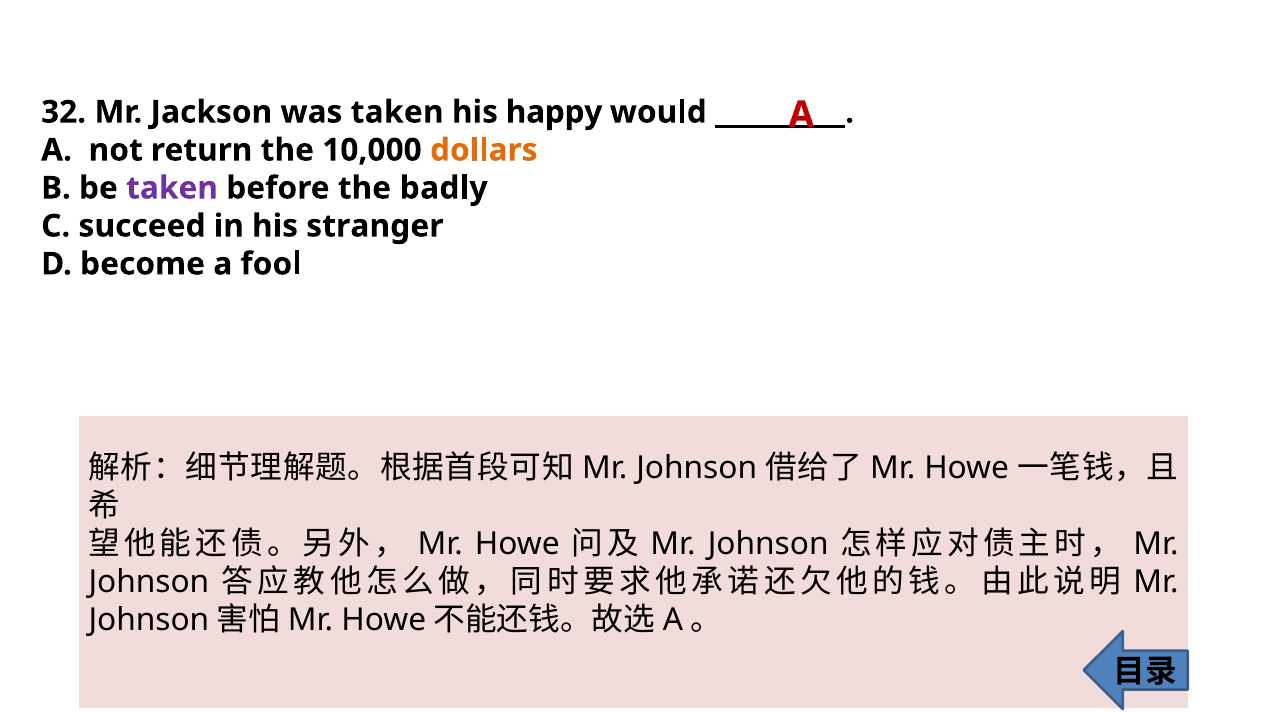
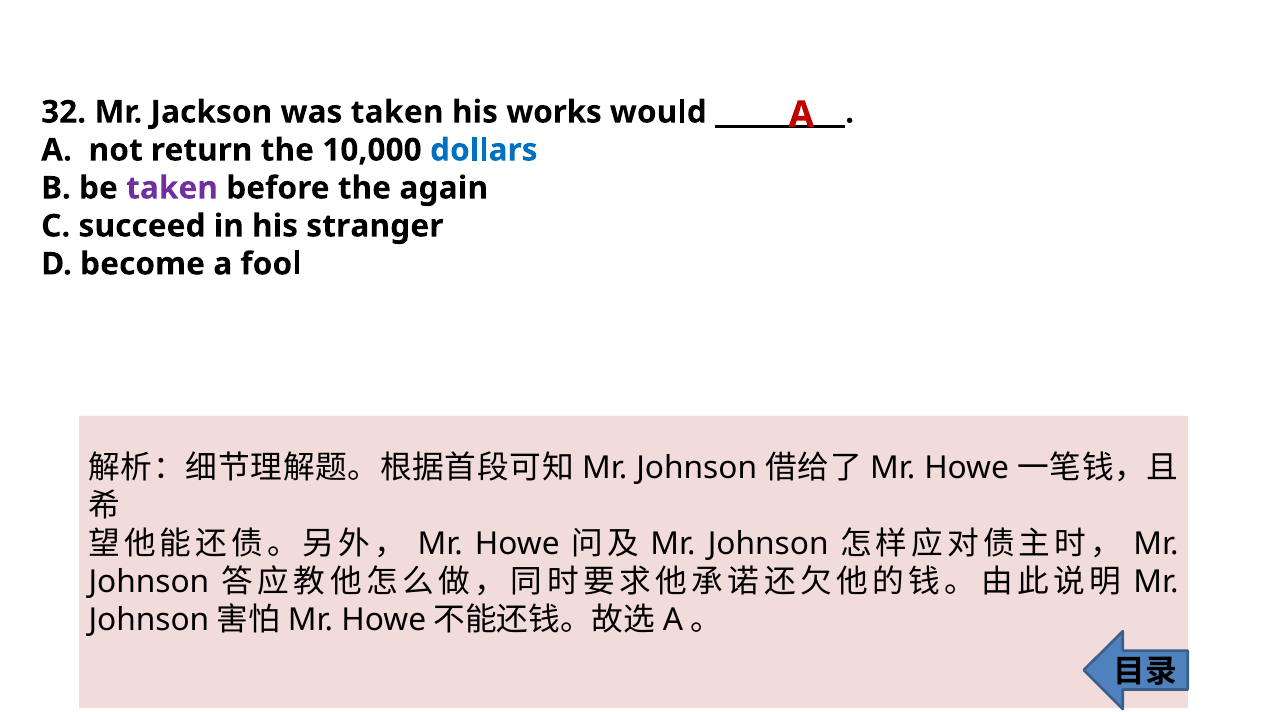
happy: happy -> works (554, 112)
dollars colour: orange -> blue (484, 150)
badly: badly -> again (444, 188)
